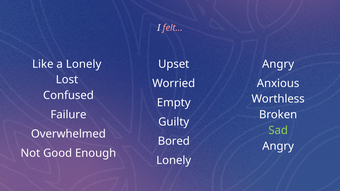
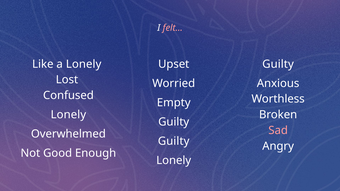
Angry: Angry -> Guilty (278, 64)
Failure: Failure -> Lonely (68, 115)
Sad colour: light green -> pink (278, 131)
Bored: Bored -> Guilty (174, 141)
